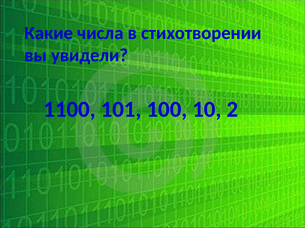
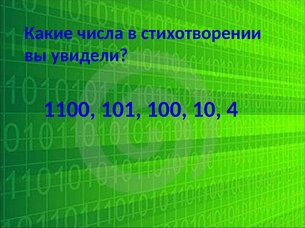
2: 2 -> 4 (232, 110)
